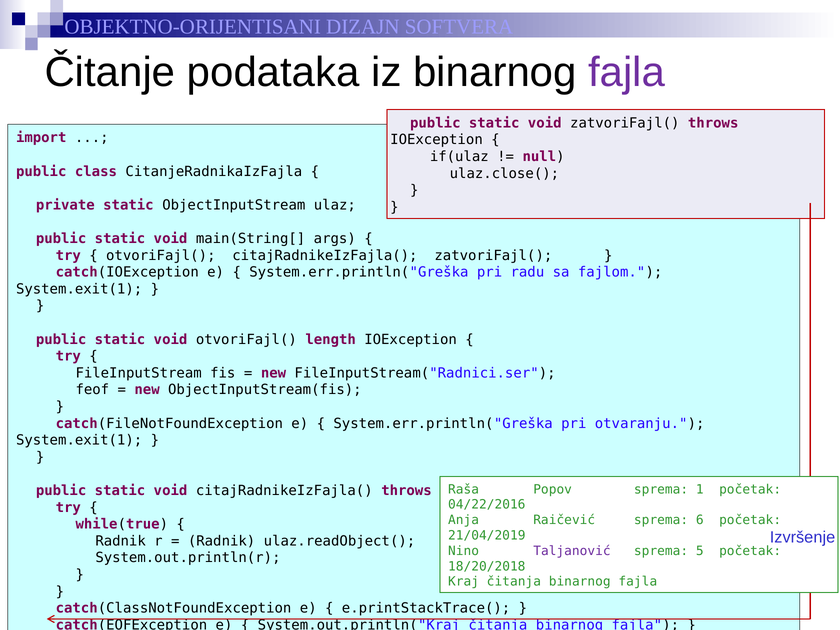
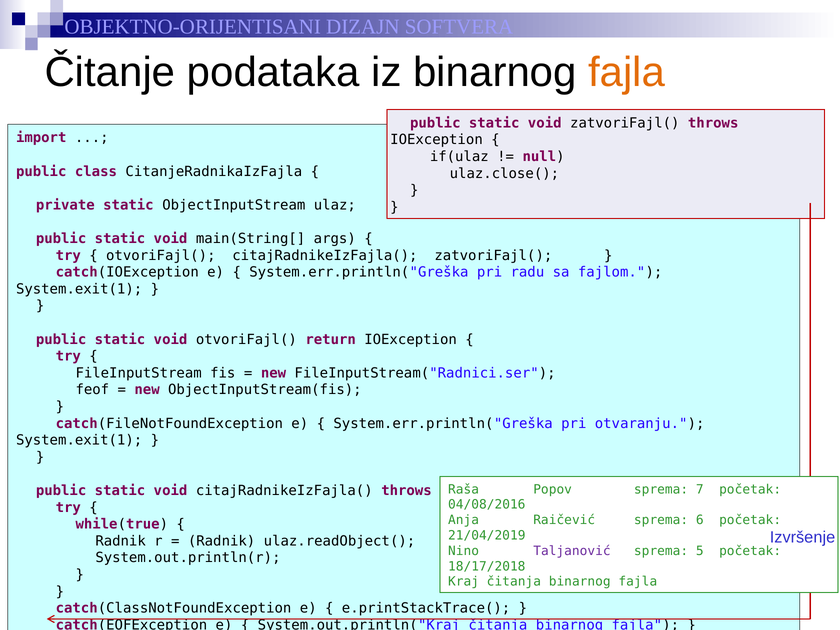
fajla colour: purple -> orange (627, 72)
length: length -> return (331, 339)
1: 1 -> 7 (700, 489)
04/22/2016: 04/22/2016 -> 04/08/2016 (487, 505)
18/20/2018: 18/20/2018 -> 18/17/2018 (487, 566)
